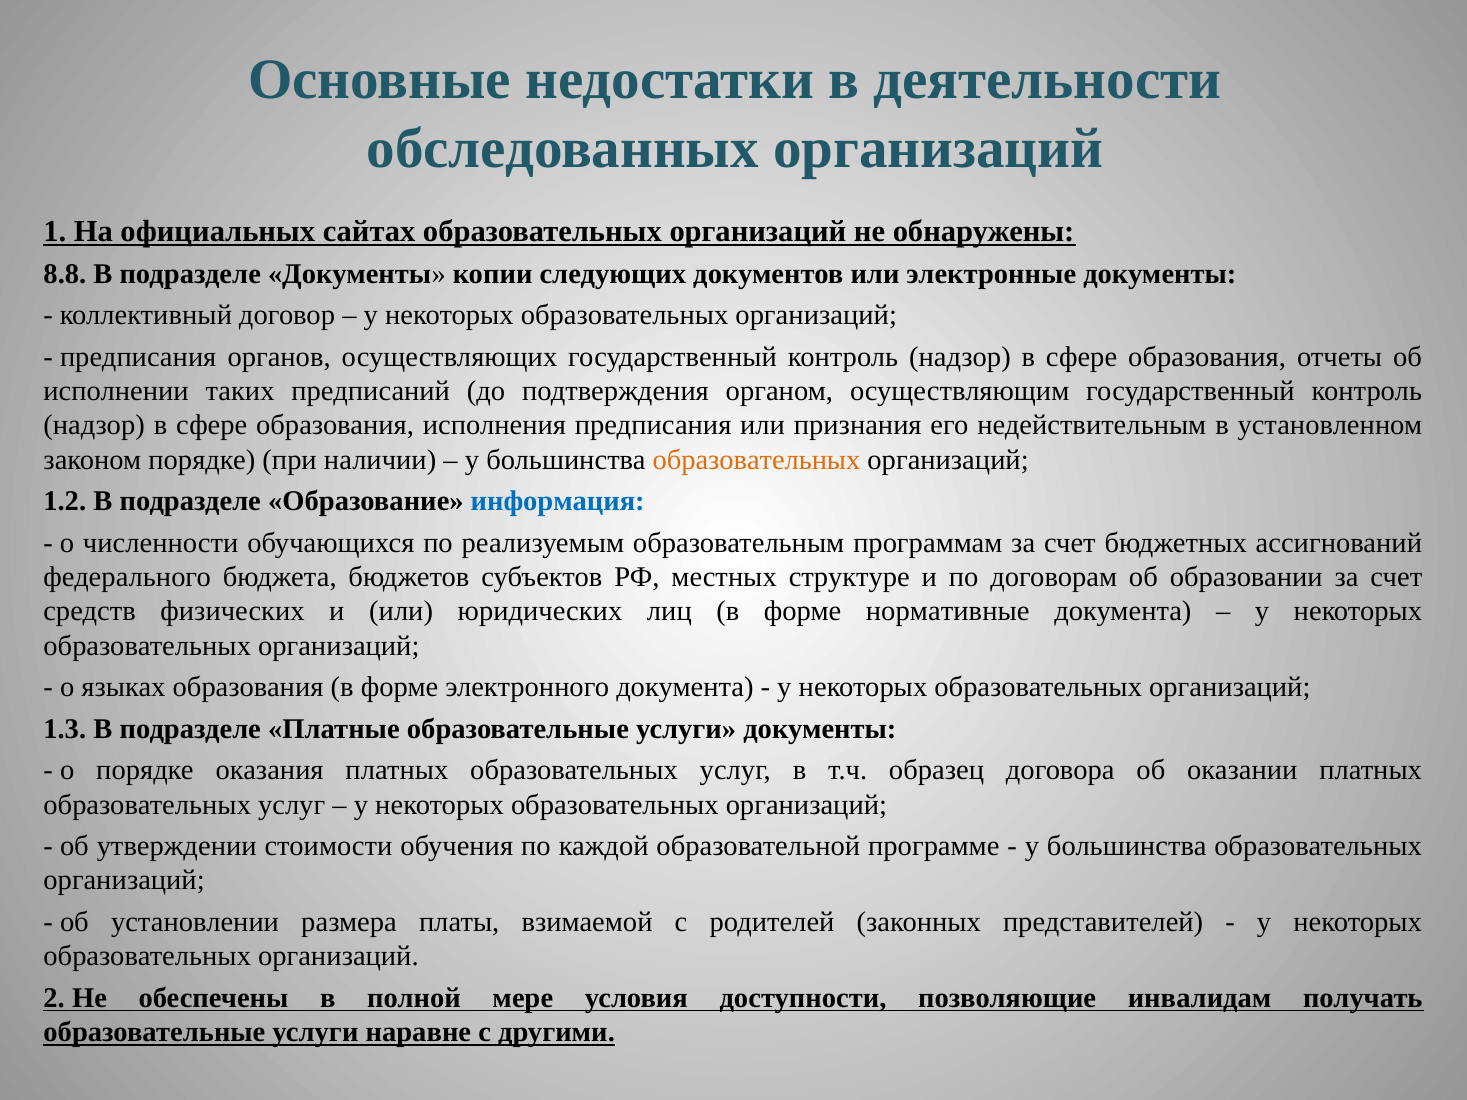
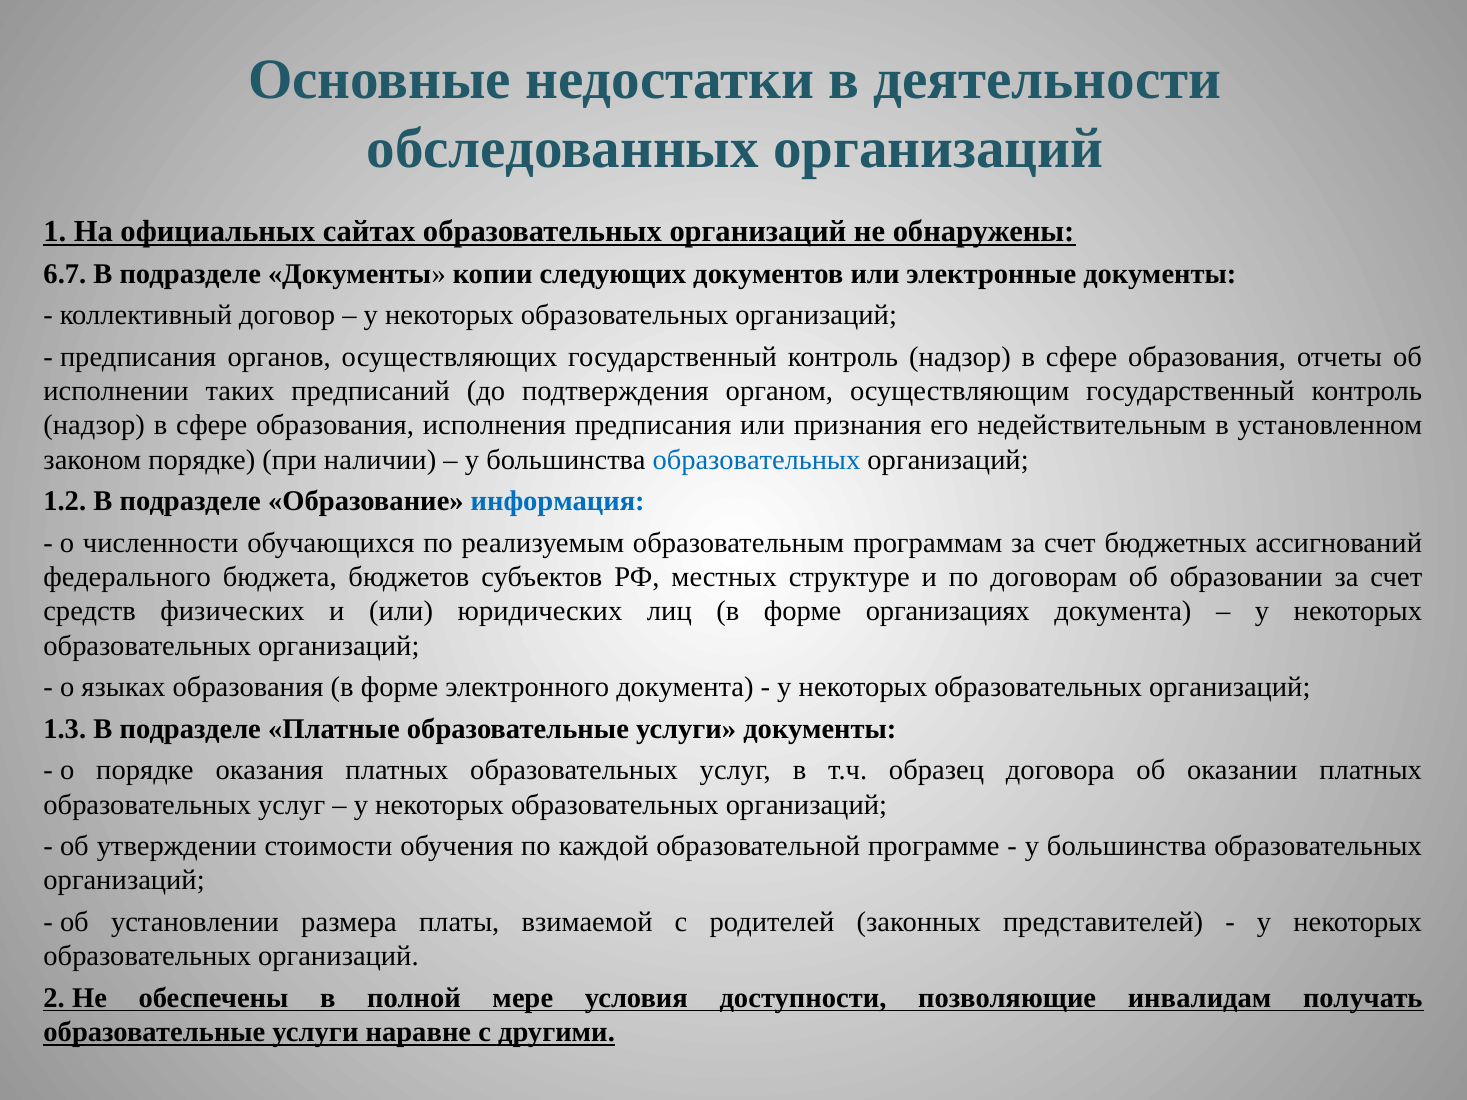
8.8: 8.8 -> 6.7 (65, 274)
образовательных colour: orange -> blue (757, 460)
нормативные: нормативные -> организациях (948, 612)
